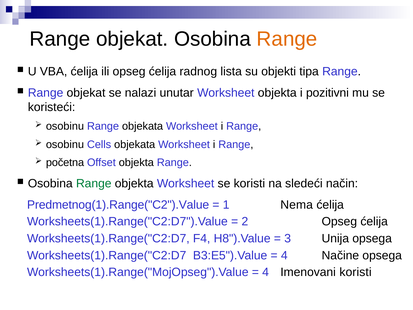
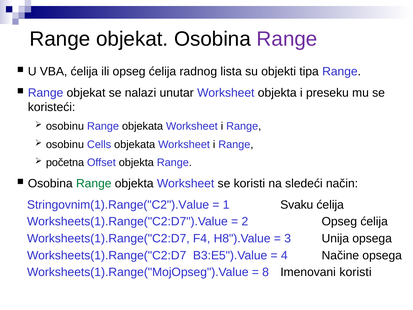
Range colour: orange -> purple (287, 39)
pozitivni: pozitivni -> preseku (327, 93)
Predmetnog(1).Range("C2").Value: Predmetnog(1).Range("C2").Value -> Stringovnim(1).Range("C2").Value (118, 205)
Nema: Nema -> Svaku (297, 205)
4: 4 -> 8 (266, 272)
